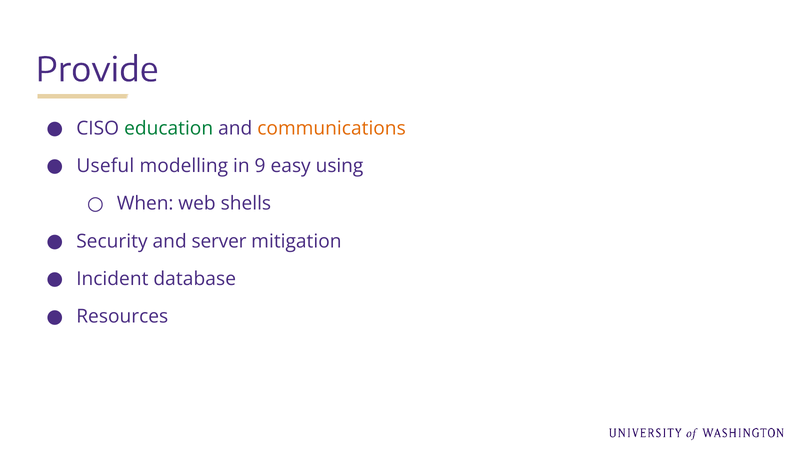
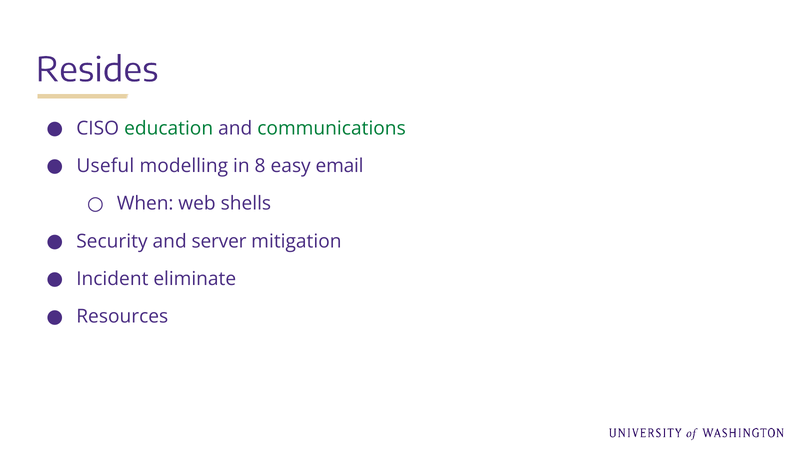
Provide: Provide -> Resides (97, 70)
communications colour: orange -> green (332, 128)
9: 9 -> 8 (260, 166)
using: using -> email (340, 166)
database: database -> eliminate (195, 279)
